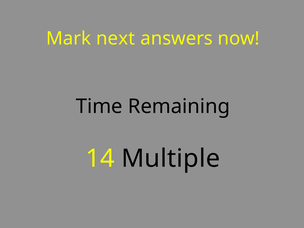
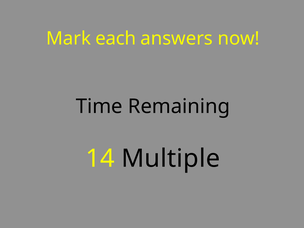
next: next -> each (116, 39)
